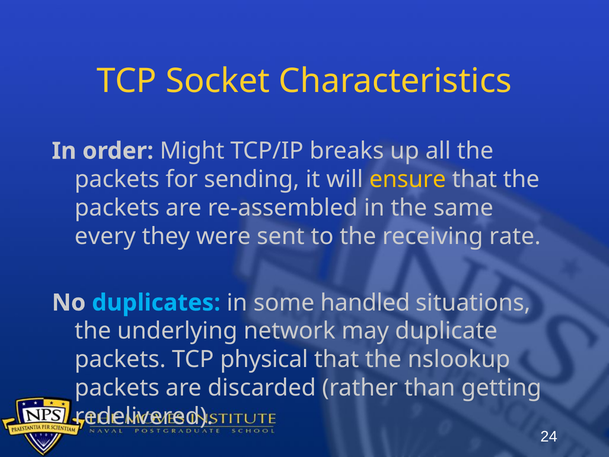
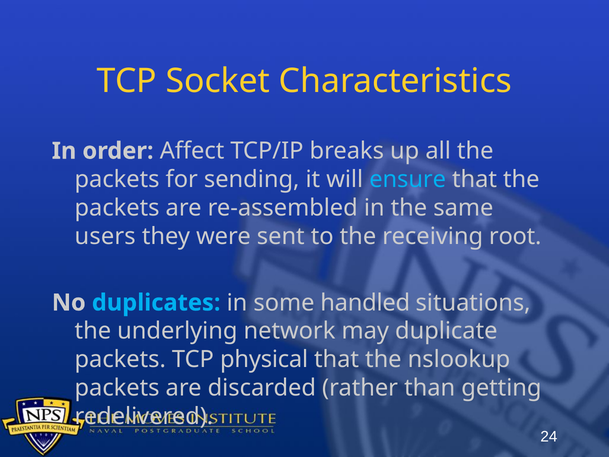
Might: Might -> Affect (192, 151)
ensure colour: yellow -> light blue (408, 179)
every: every -> users (105, 236)
rate: rate -> root (515, 236)
